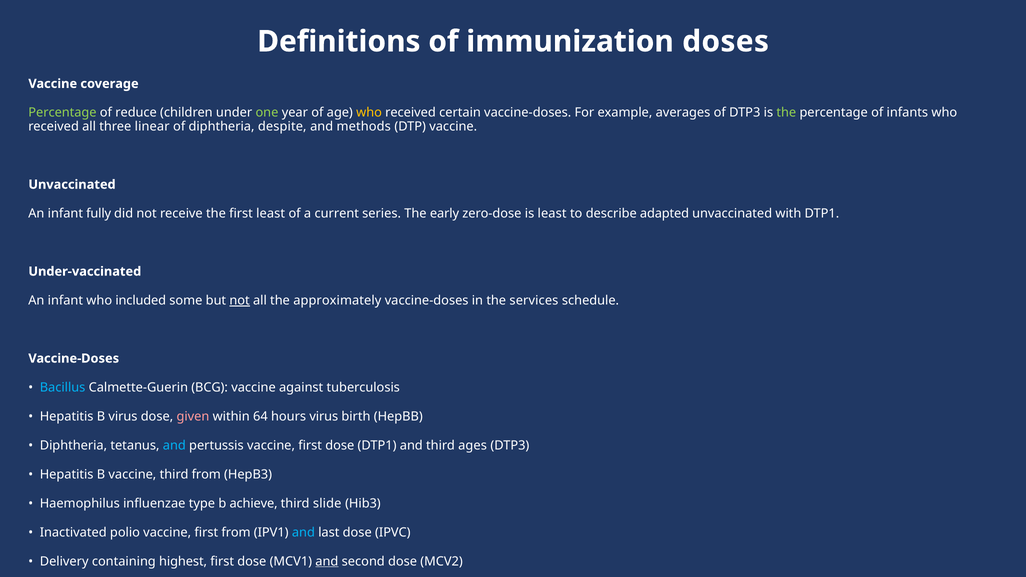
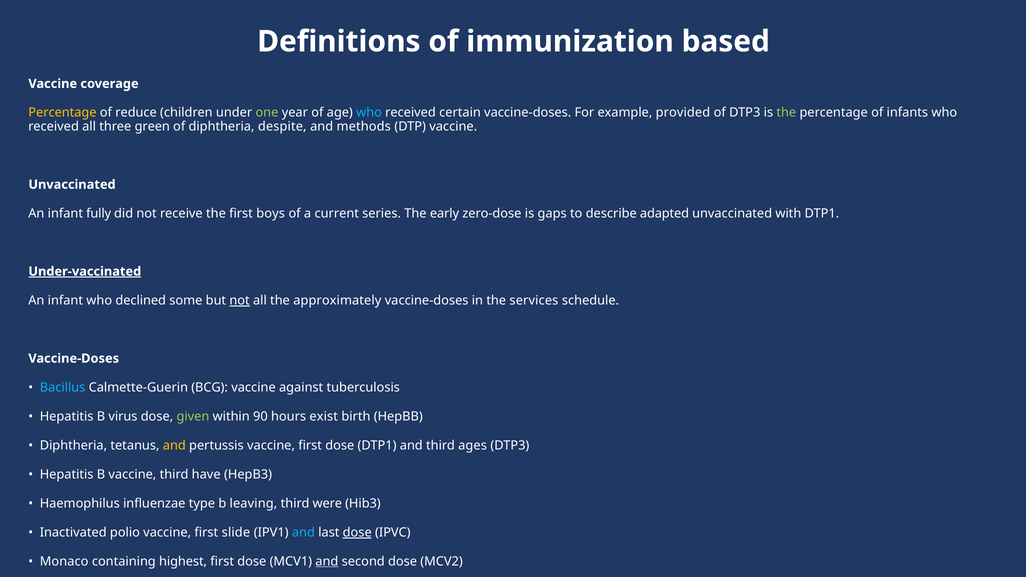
doses: doses -> based (726, 42)
Percentage colour: light green -> yellow (62, 113)
who colour: yellow -> light blue (369, 113)
averages: averages -> provided (683, 113)
linear: linear -> green (152, 127)
first least: least -> boys (271, 214)
is least: least -> gaps (552, 214)
Under-vaccinated underline: none -> present (85, 272)
included: included -> declined (141, 301)
given colour: pink -> light green (193, 417)
64: 64 -> 90 (260, 417)
hours virus: virus -> exist (324, 417)
and colour: light blue -> yellow (174, 445)
third from: from -> have (206, 474)
achieve: achieve -> leaving (253, 503)
slide: slide -> were (327, 503)
first from: from -> slide (236, 532)
dose underline: none -> present (357, 532)
Delivery: Delivery -> Monaco (64, 561)
